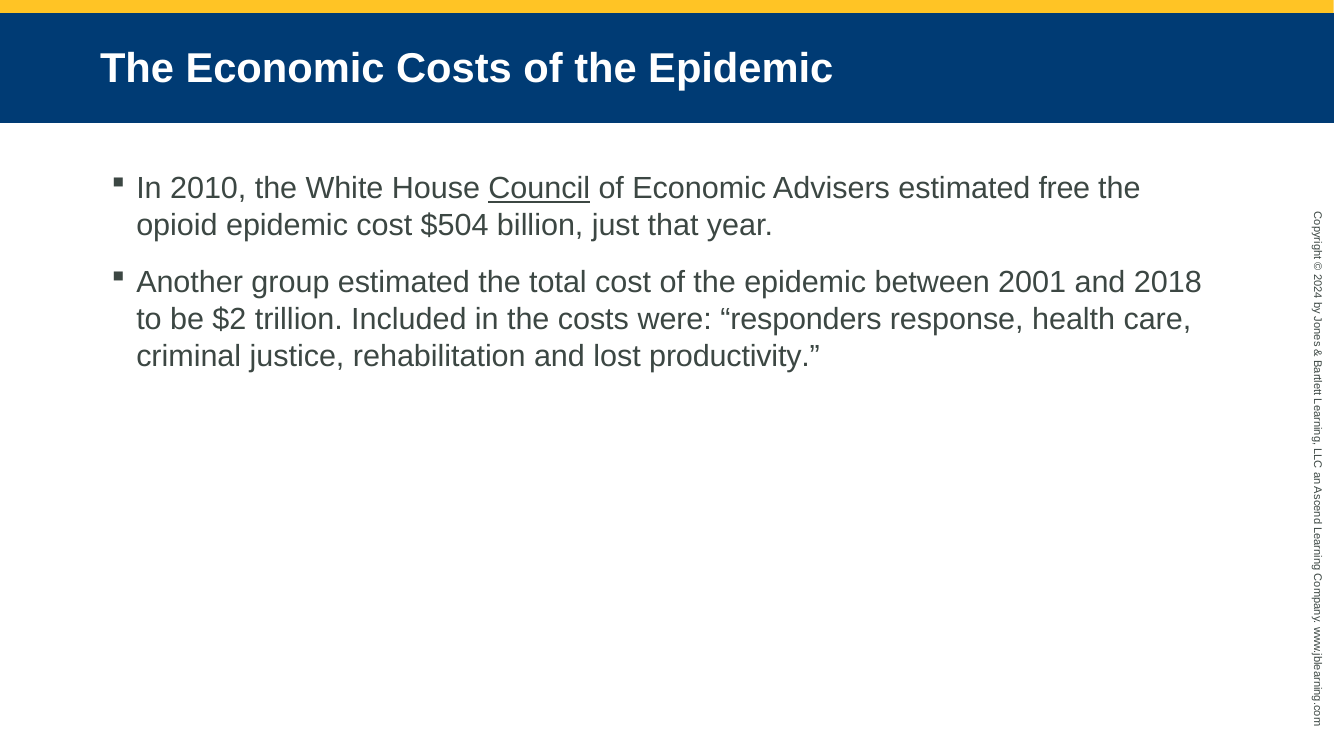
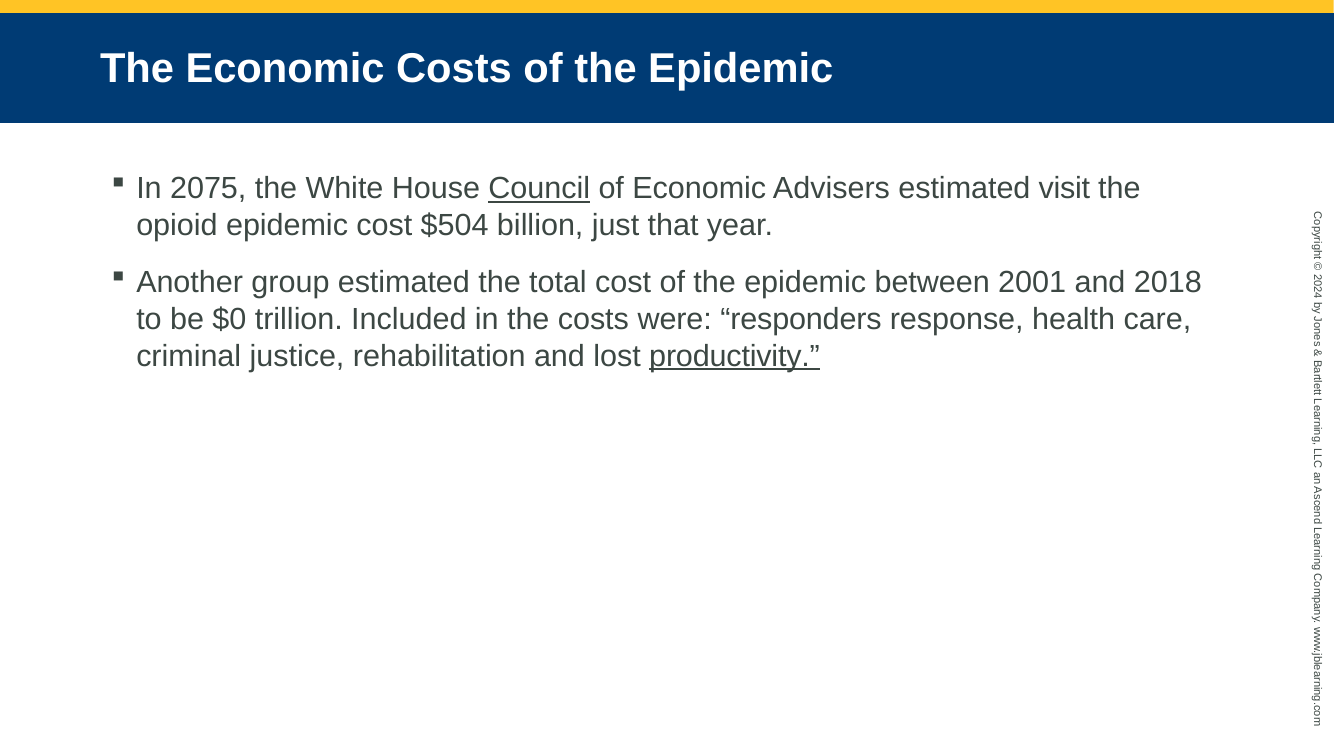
2010: 2010 -> 2075 (208, 189)
free: free -> visit (1064, 189)
$2: $2 -> $0 (229, 319)
productivity underline: none -> present (735, 356)
